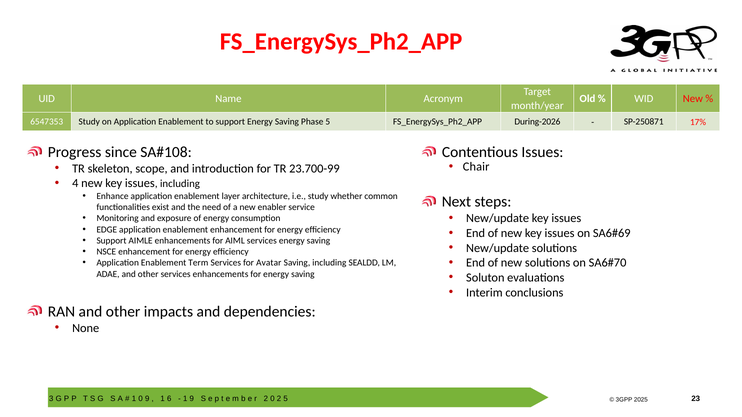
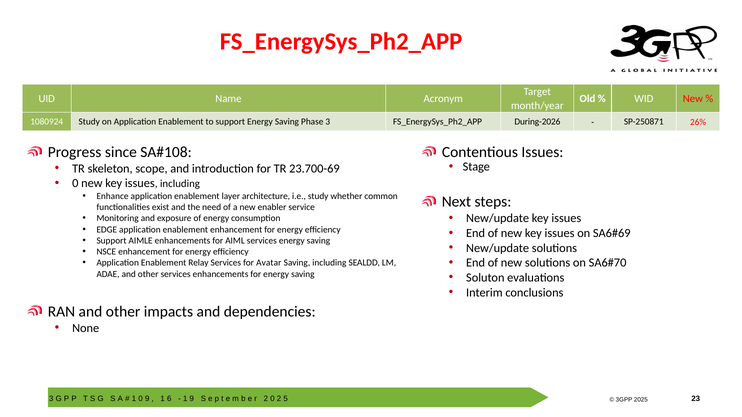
6547353: 6547353 -> 1080924 (47, 122)
Phase 5: 5 -> 3 (328, 122)
17%: 17% -> 26% (698, 122)
Chair: Chair -> Stage (476, 167)
23.700-99: 23.700-99 -> 23.700-69 (314, 169)
4: 4 -> 0 (75, 184)
Term: Term -> Relay (198, 263)
